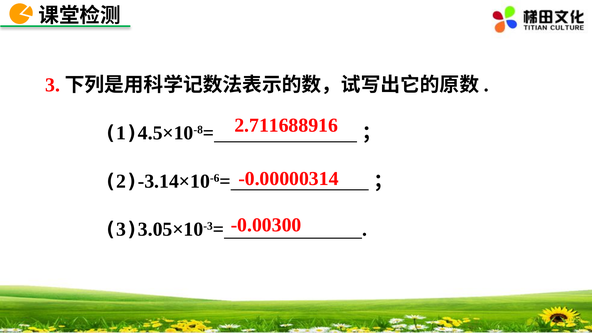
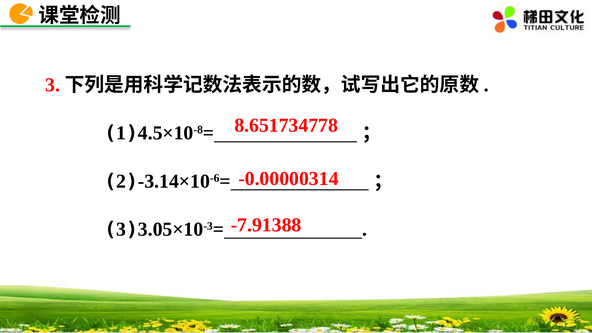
2.711688916: 2.711688916 -> 8.651734778 (286, 125)
-0.00300: -0.00300 -> -7.91388 (266, 225)
